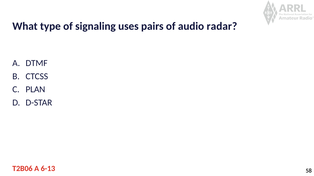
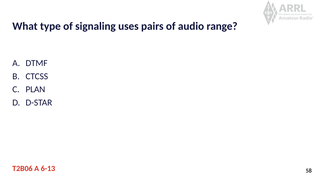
radar: radar -> range (222, 26)
